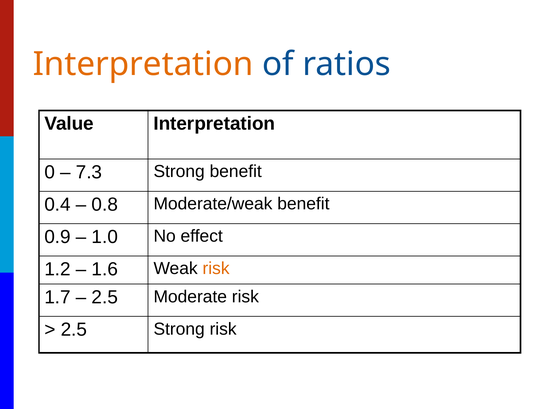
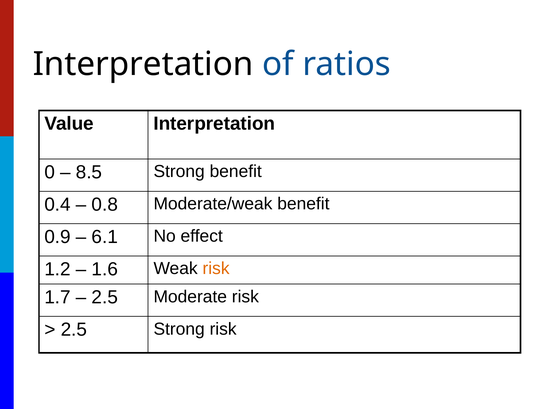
Interpretation colour: orange -> black (143, 64)
7.3: 7.3 -> 8.5 (89, 172)
1.0: 1.0 -> 6.1 (105, 237)
